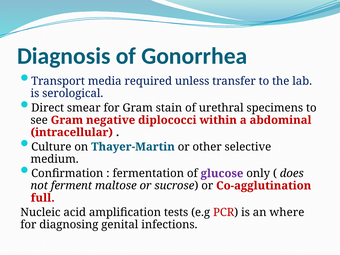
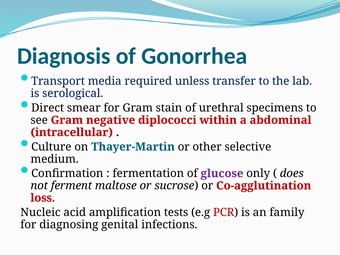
full: full -> loss (43, 198)
where: where -> family (287, 212)
